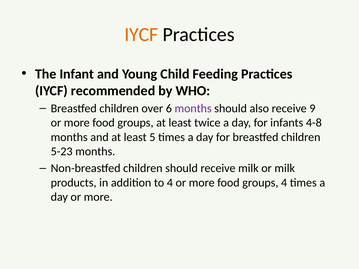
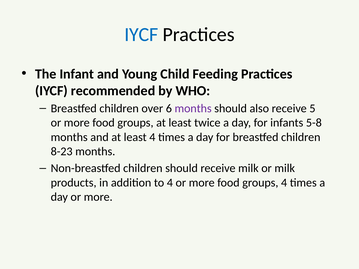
IYCF colour: orange -> blue (141, 35)
9: 9 -> 5 (312, 109)
4-8: 4-8 -> 5-8 (314, 123)
least 5: 5 -> 4 (152, 137)
5-23: 5-23 -> 8-23 (62, 152)
